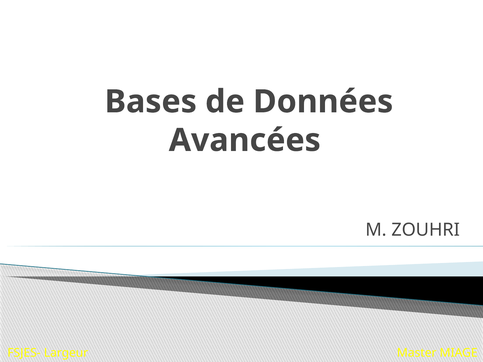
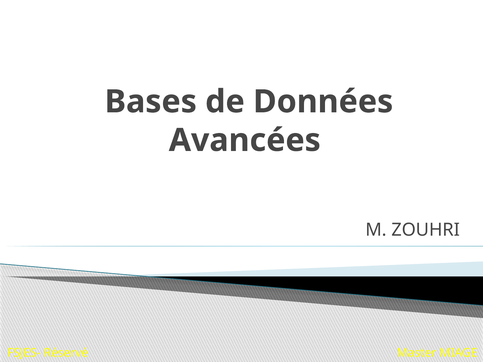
Largeur: Largeur -> Réservé (66, 353)
